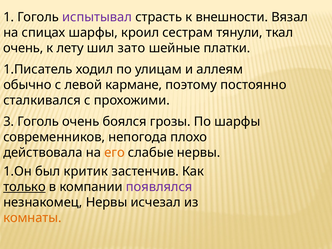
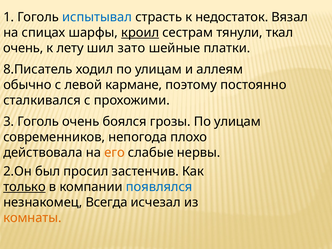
испытывал colour: purple -> blue (97, 17)
внешности: внешности -> недостаток (232, 17)
кроил underline: none -> present (140, 33)
1.Писатель: 1.Писатель -> 8.Писатель (38, 69)
грозы По шарфы: шарфы -> улицам (237, 122)
1.Он: 1.Он -> 2.Он (18, 171)
критик: критик -> просил (86, 171)
появлялся colour: purple -> blue (159, 187)
незнакомец Нервы: Нервы -> Всегда (107, 202)
